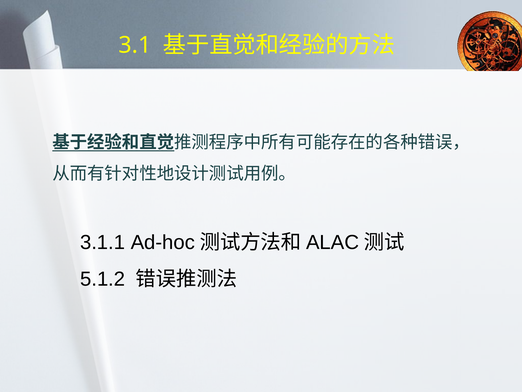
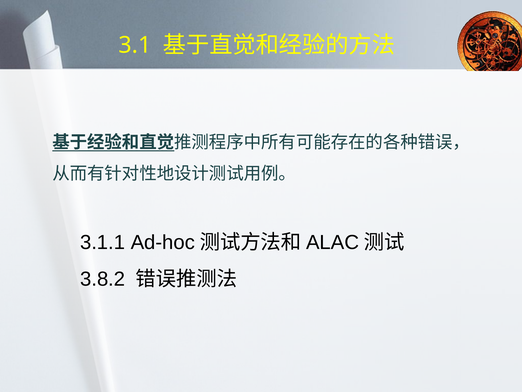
5.1.2: 5.1.2 -> 3.8.2 (103, 279)
